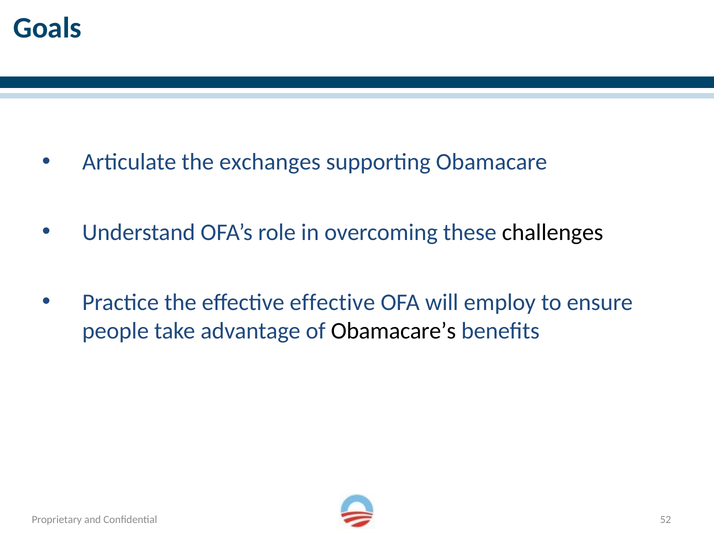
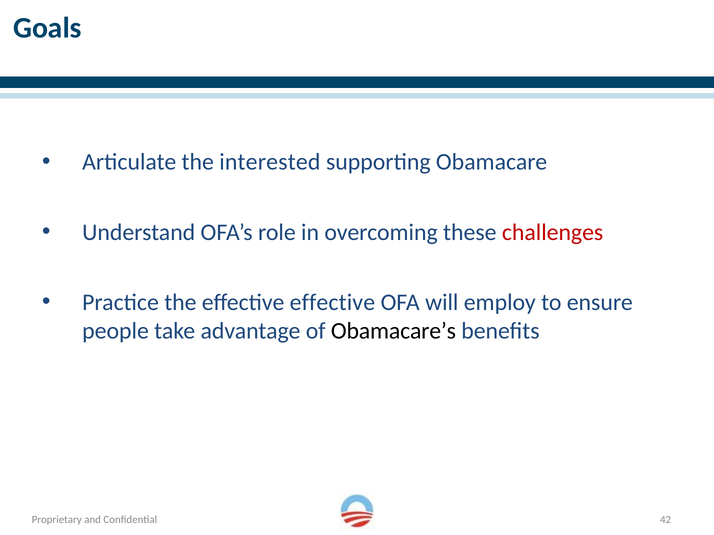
exchanges: exchanges -> interested (270, 162)
challenges colour: black -> red (553, 232)
52: 52 -> 42 (666, 520)
